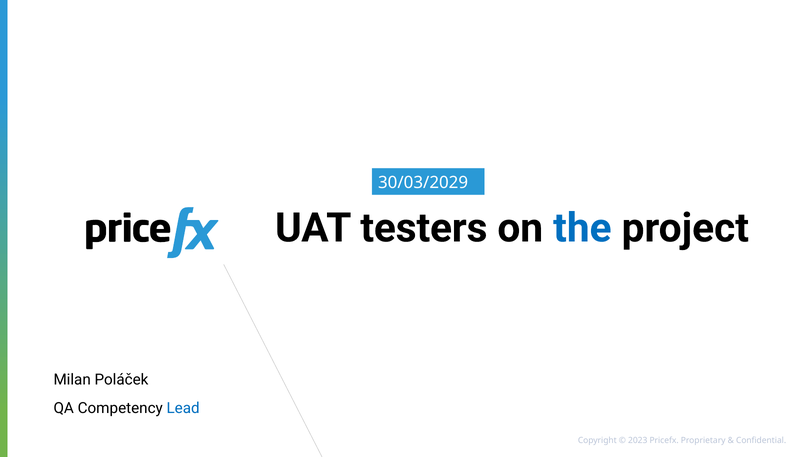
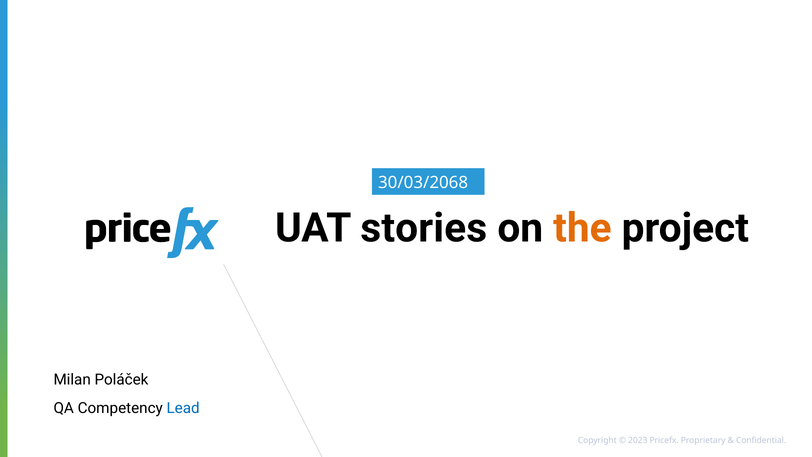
30/03/2029: 30/03/2029 -> 30/03/2068 (423, 183)
testers: testers -> stories (424, 228)
the colour: blue -> orange (582, 228)
